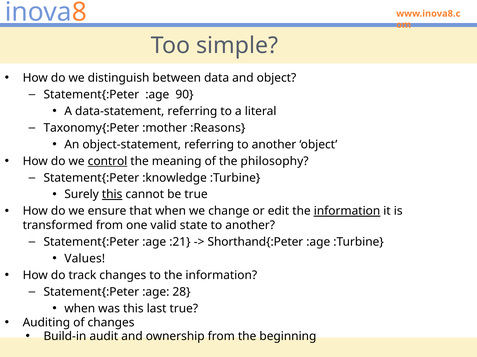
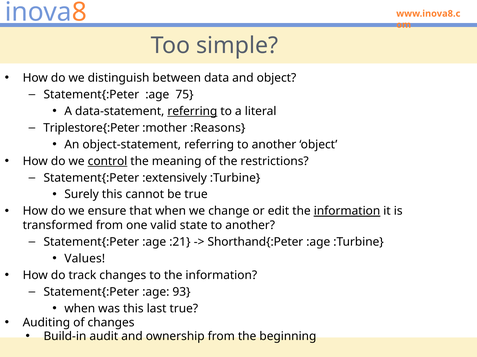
90: 90 -> 75 (185, 95)
referring underline: none -> present (192, 111)
Taxonomy{:Peter: Taxonomy{:Peter -> Triplestore{:Peter (91, 128)
philosophy: philosophy -> restrictions (275, 161)
:knowledge: :knowledge -> :extensively (175, 178)
this underline: present -> none (112, 195)
28: 28 -> 93 (182, 293)
